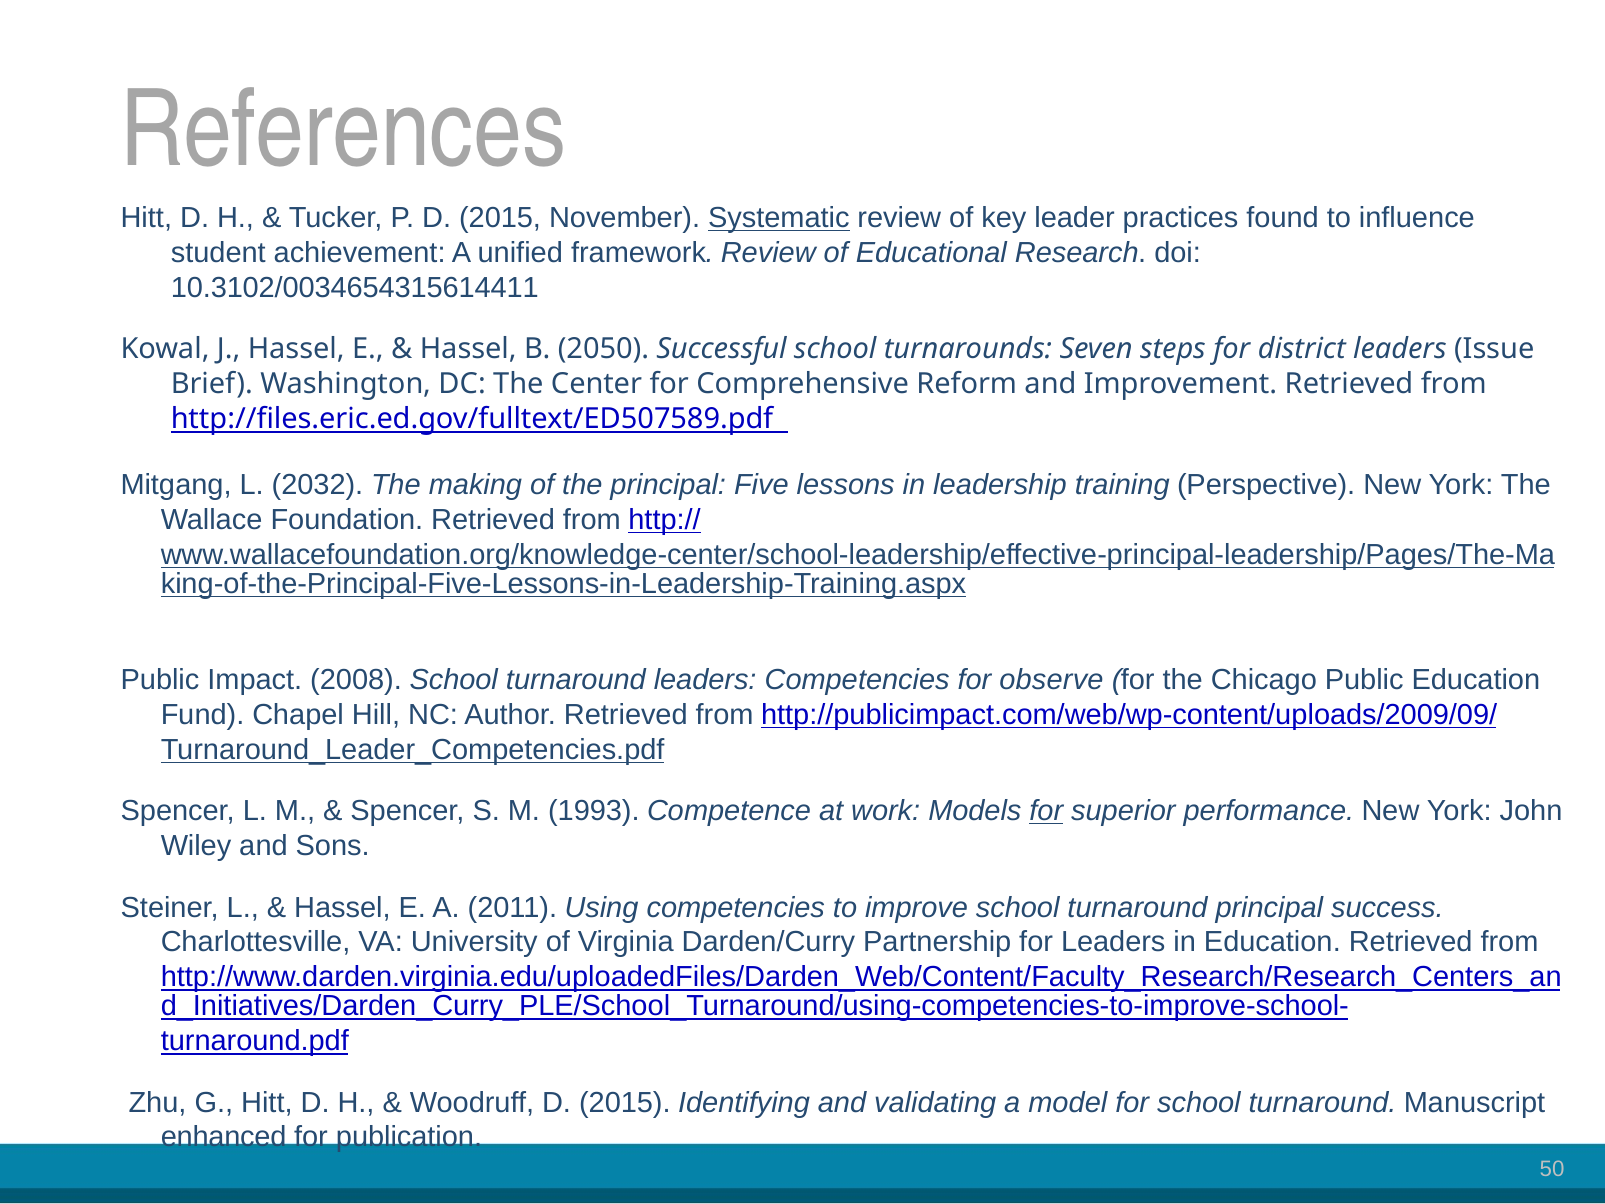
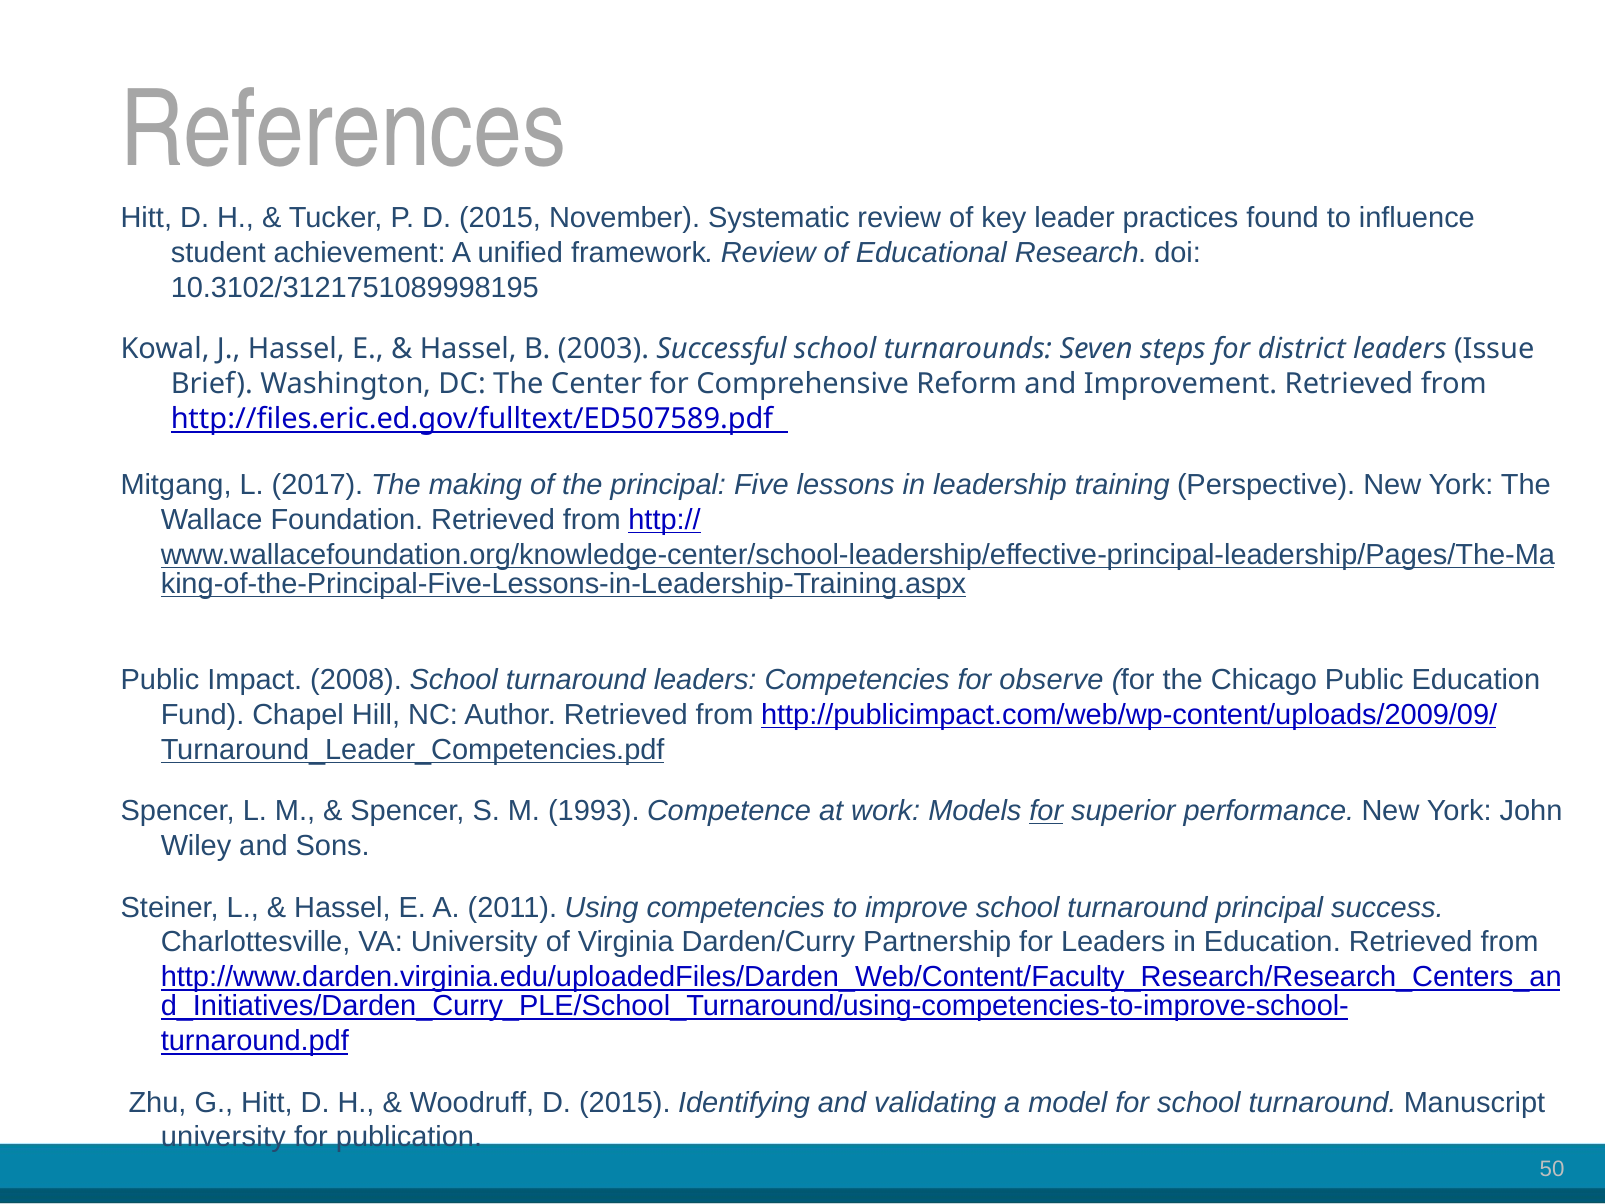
Systematic underline: present -> none (779, 218)
10.3102/0034654315614411: 10.3102/0034654315614411 -> 10.3102/3121751089998195 (355, 288)
2050: 2050 -> 2003 (603, 349)
2032: 2032 -> 2017 (317, 485)
enhanced: enhanced -> university (223, 1137)
